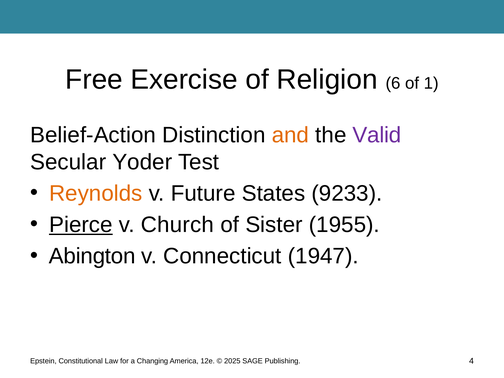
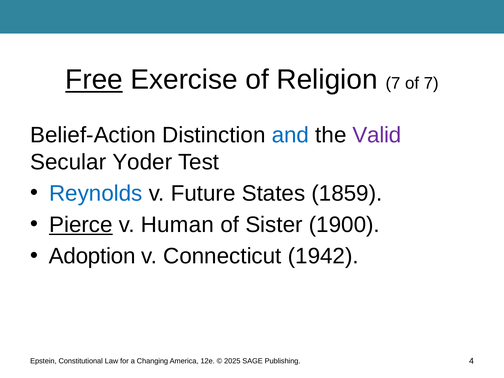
Free underline: none -> present (94, 80)
Religion 6: 6 -> 7 (393, 83)
of 1: 1 -> 7 (431, 83)
and colour: orange -> blue (290, 135)
Reynolds colour: orange -> blue (96, 193)
9233: 9233 -> 1859 (347, 193)
Church: Church -> Human (177, 225)
1955: 1955 -> 1900 (344, 225)
Abington: Abington -> Adoption (92, 256)
1947: 1947 -> 1942 (323, 256)
